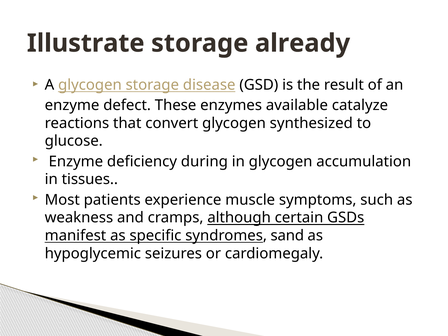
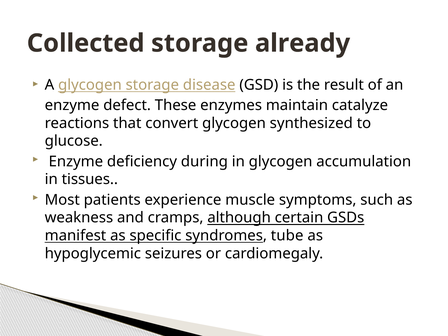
Illustrate: Illustrate -> Collected (86, 43)
available: available -> maintain (297, 105)
sand: sand -> tube (287, 236)
